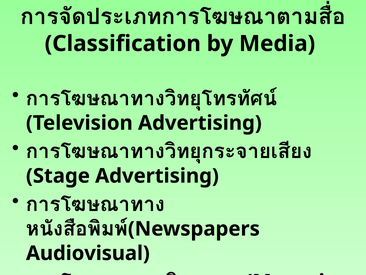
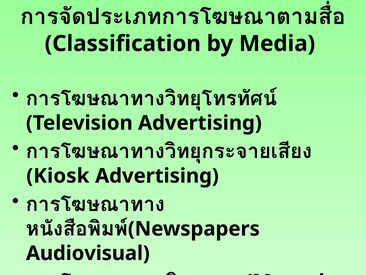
Stage: Stage -> Kiosk (58, 176)
